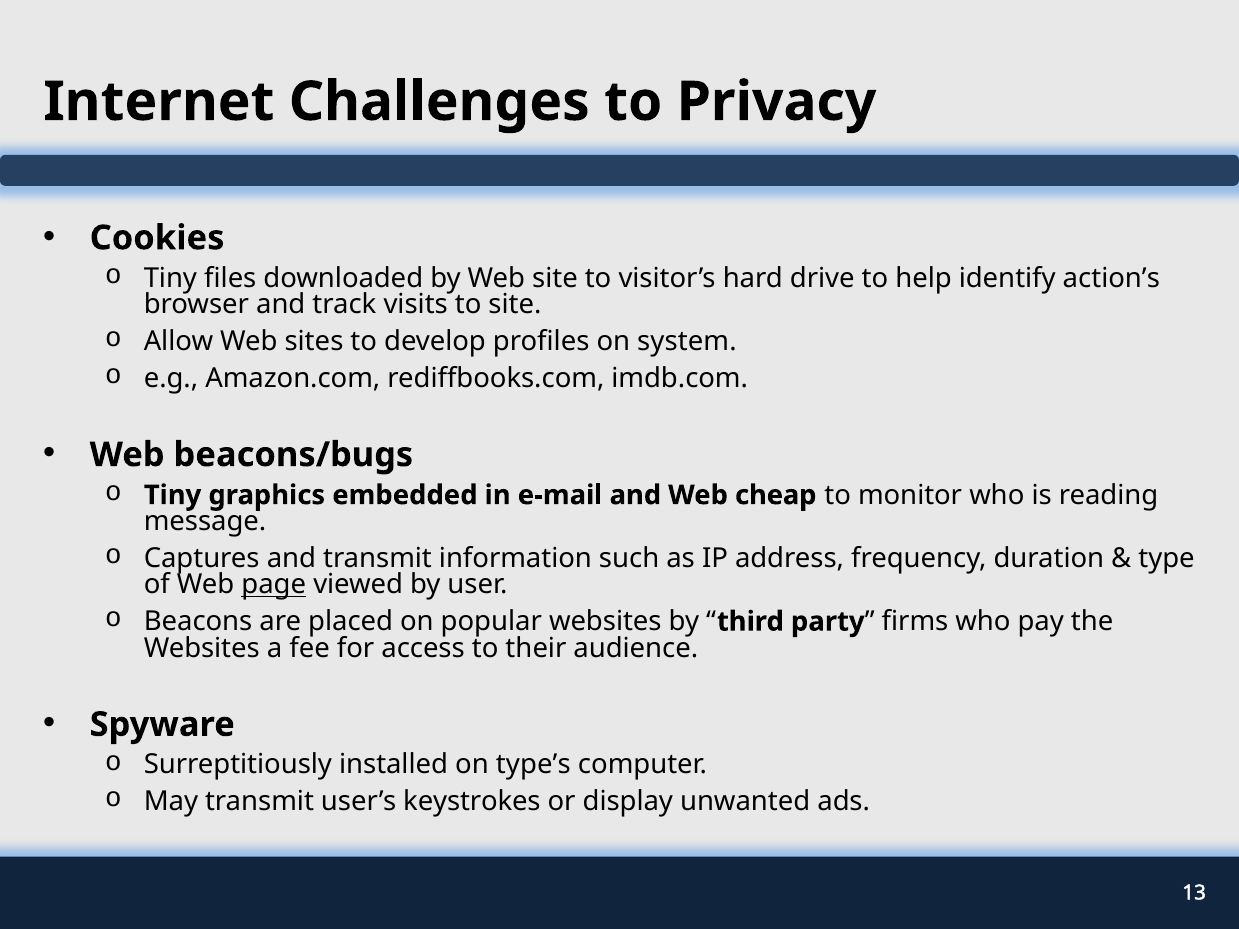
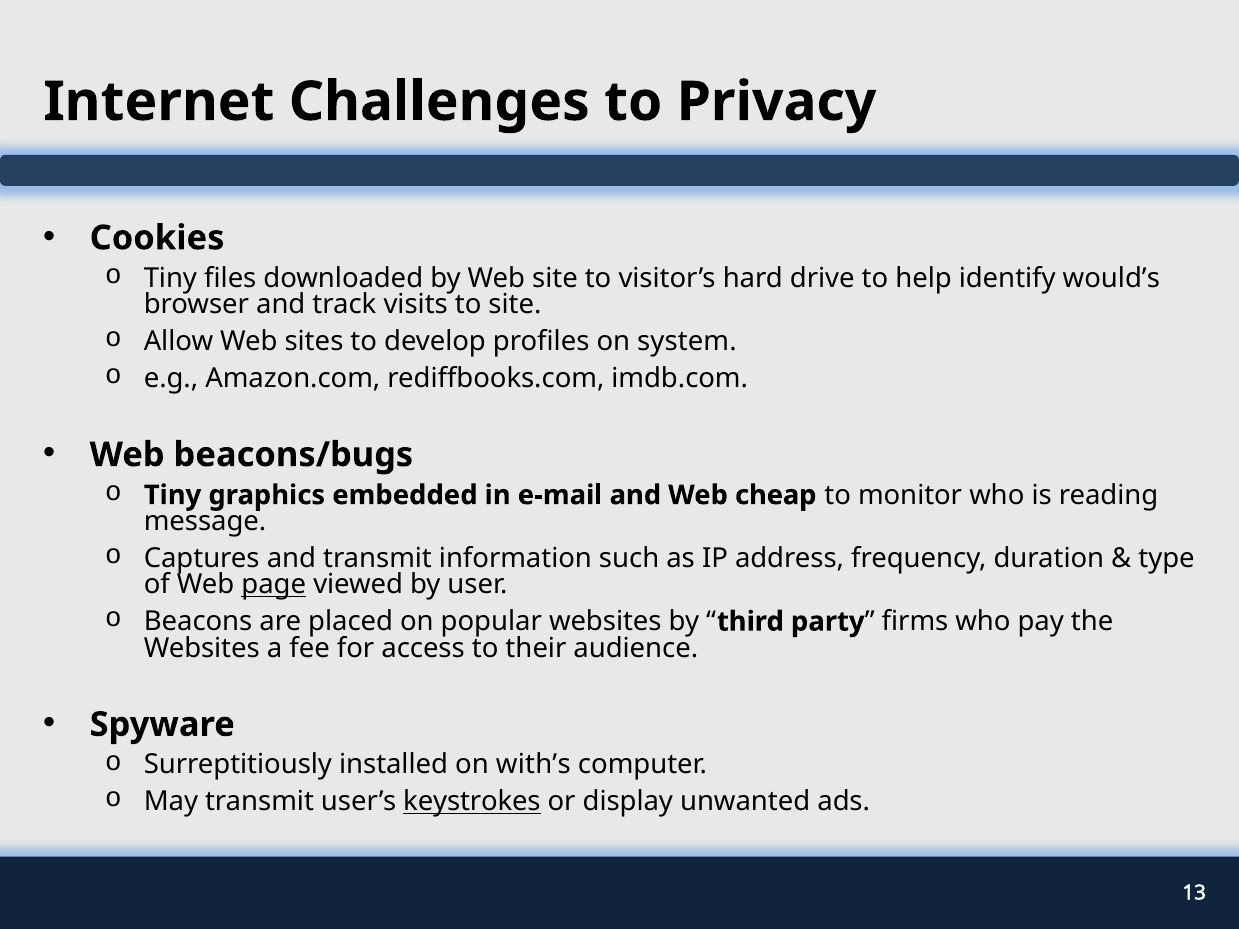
action’s: action’s -> would’s (1111, 278)
type’s: type’s -> with’s (533, 765)
keystrokes underline: none -> present (472, 802)
